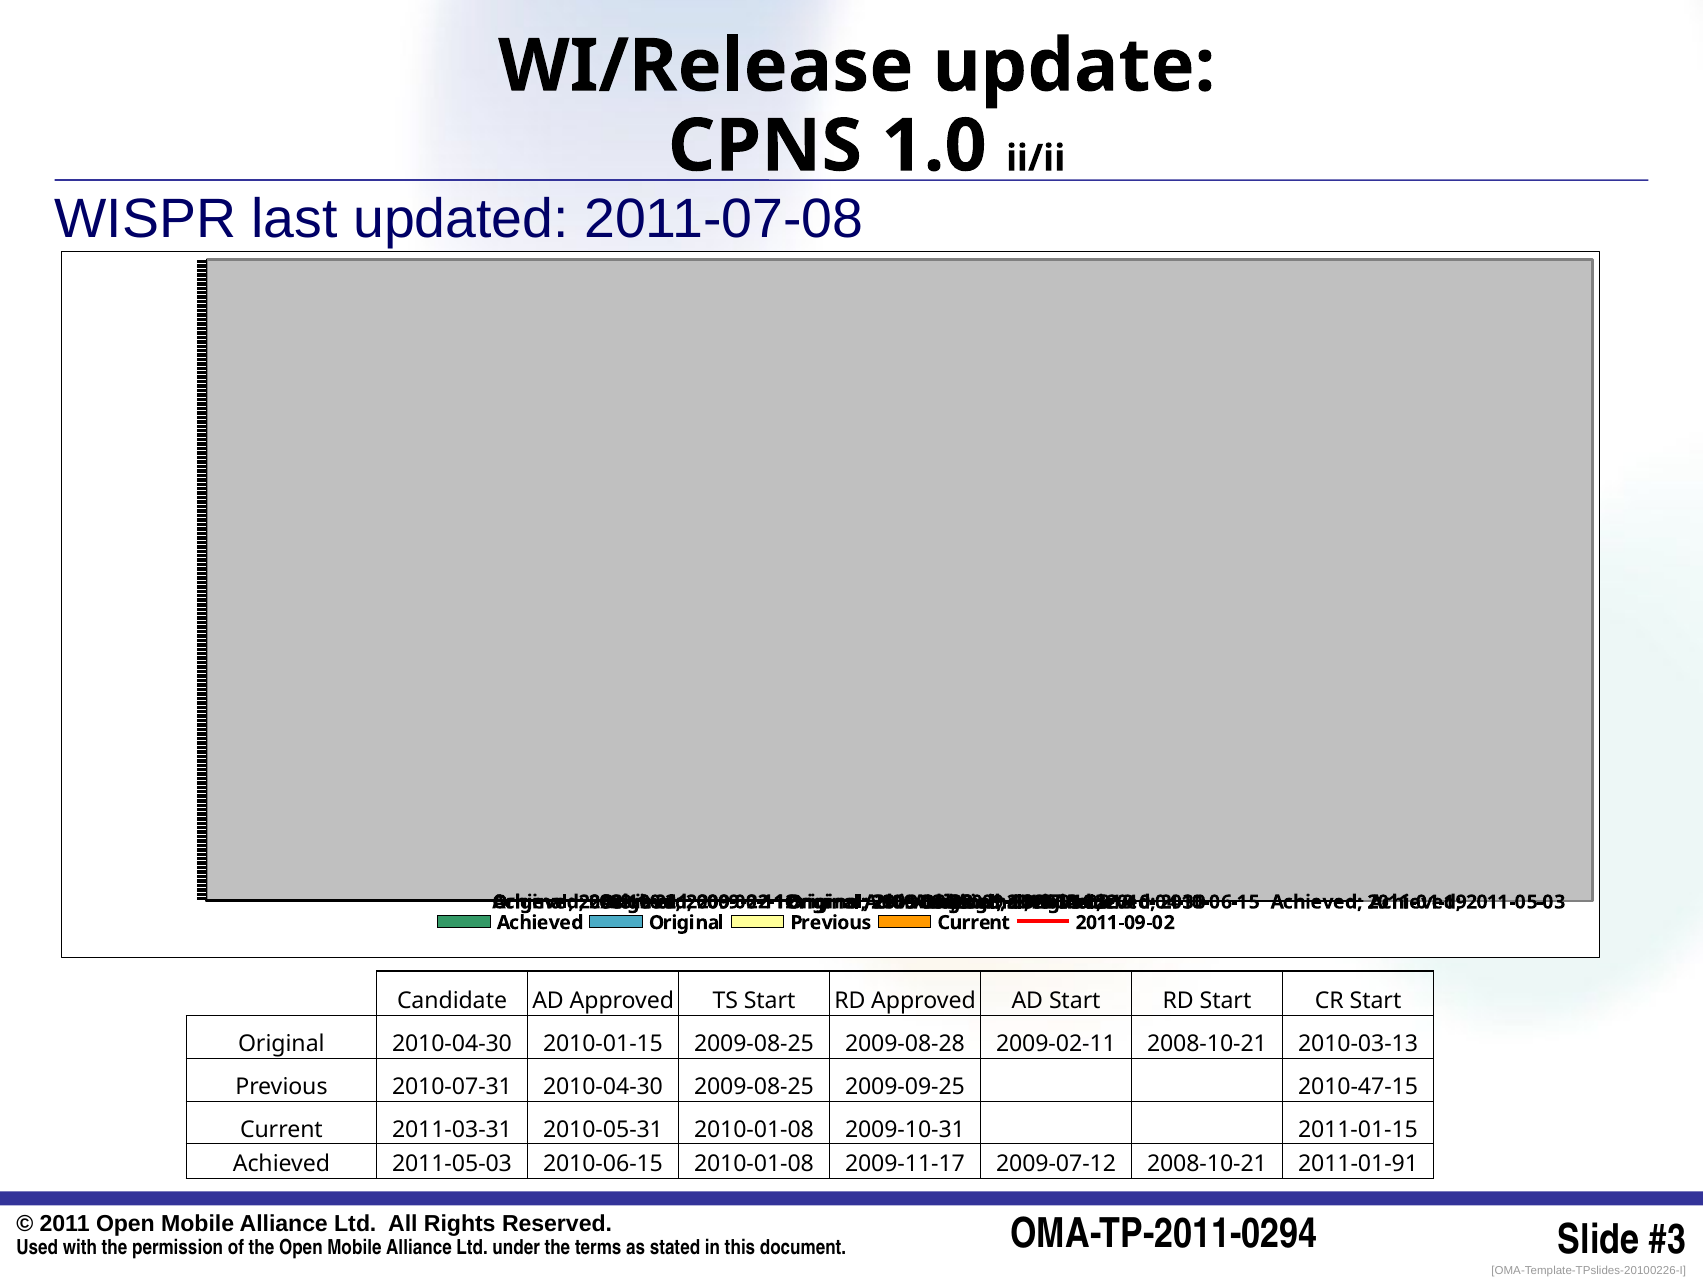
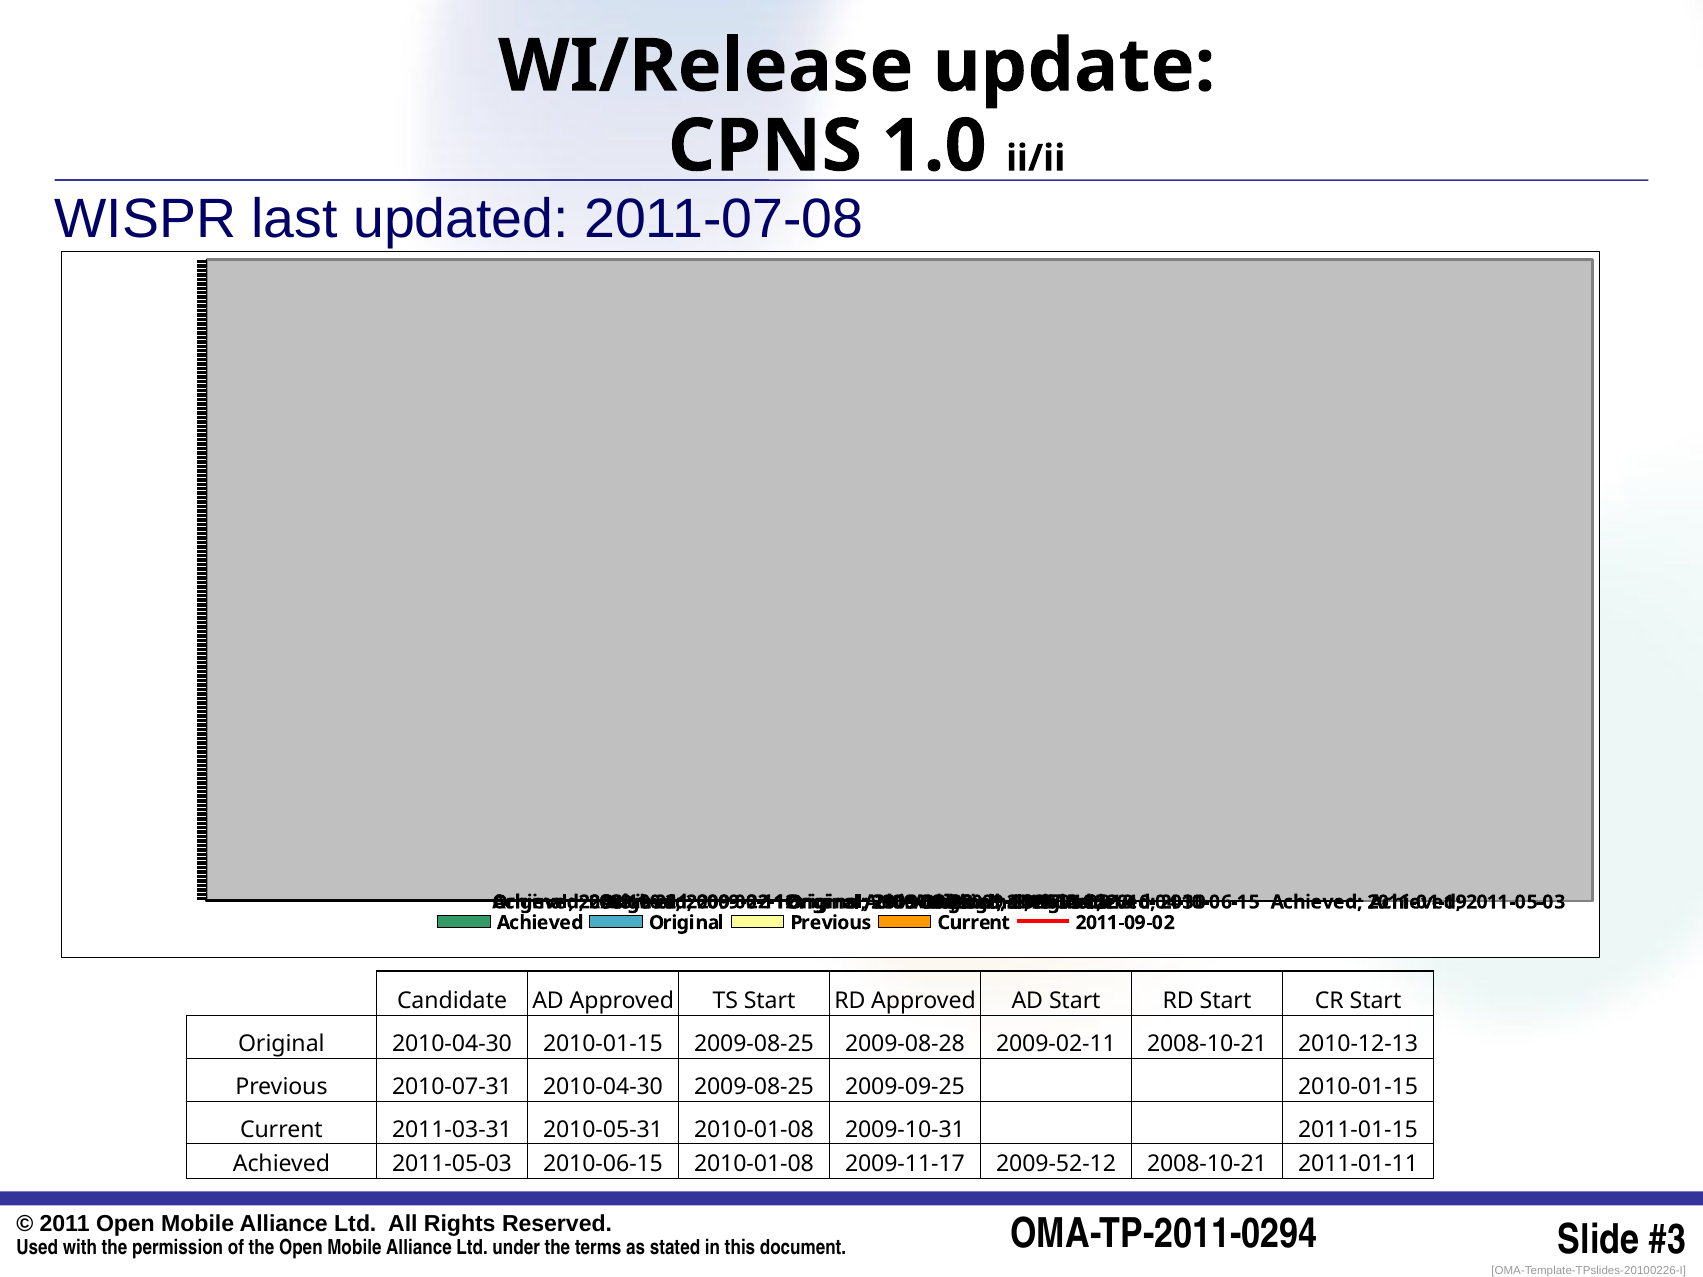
2010-03-13: 2010-03-13 -> 2010-12-13 (1358, 1044)
2009-09-25 2010-47-15: 2010-47-15 -> 2010-01-15 (1358, 1087)
2009-07-12: 2009-07-12 -> 2009-52-12 (1056, 1165)
2011-01-91: 2011-01-91 -> 2011-01-11 (1358, 1165)
